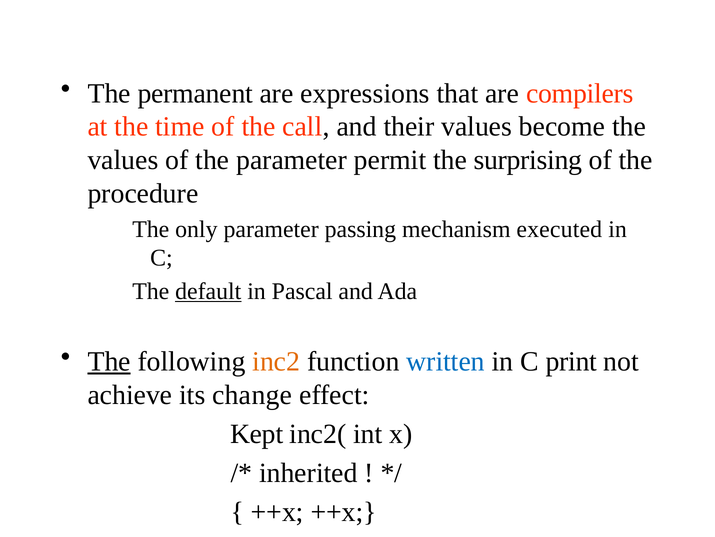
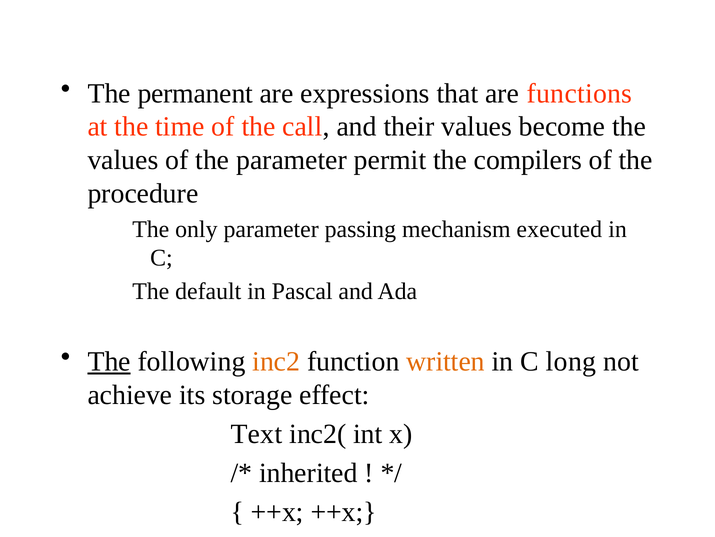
compilers: compilers -> functions (579, 93)
surprising: surprising -> compilers (528, 160)
default underline: present -> none (208, 291)
written colour: blue -> orange (446, 361)
print: print -> long (571, 361)
change: change -> storage (252, 394)
Kept: Kept -> Text (256, 433)
